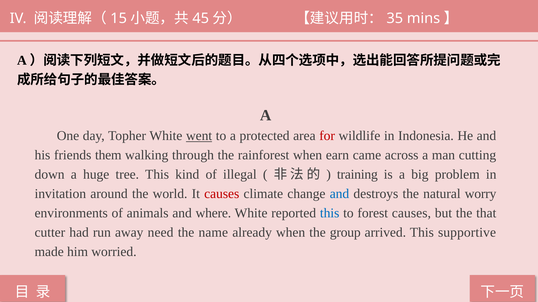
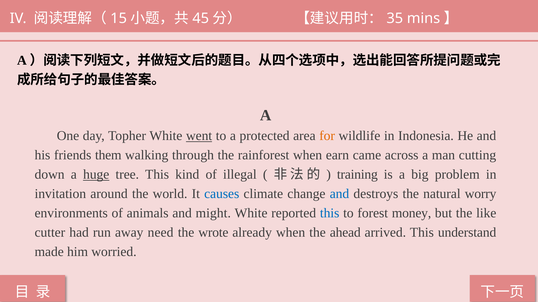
for colour: red -> orange (327, 136)
huge underline: none -> present (96, 175)
causes colour: red -> blue (222, 194)
where: where -> might (213, 214)
forest causes: causes -> money (412, 214)
that: that -> like (486, 214)
name: name -> wrote (213, 233)
group: group -> ahead (345, 233)
supportive: supportive -> understand (467, 233)
